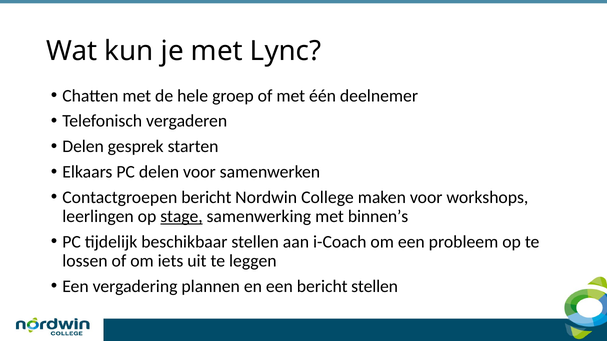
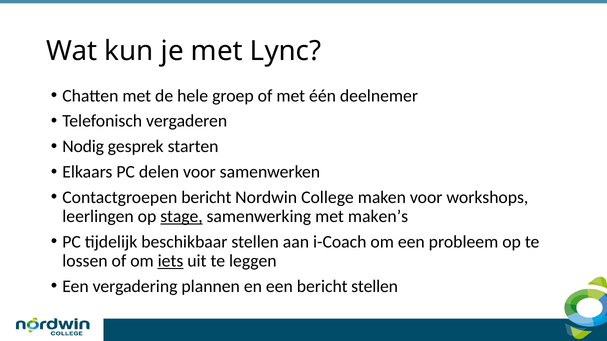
Delen: Delen -> Nodig (83, 147)
binnen’s: binnen’s -> maken’s (378, 217)
iets underline: none -> present (171, 261)
